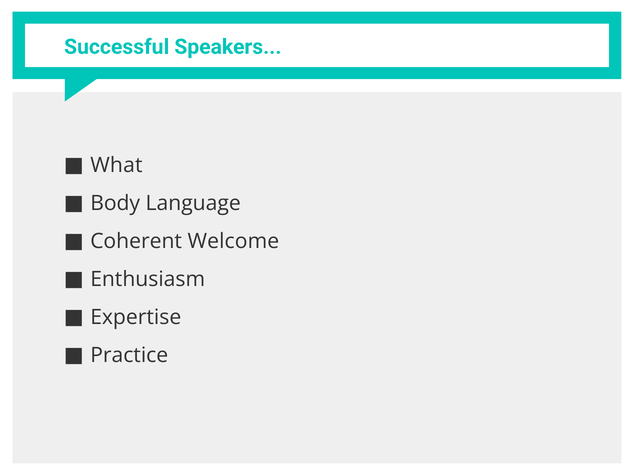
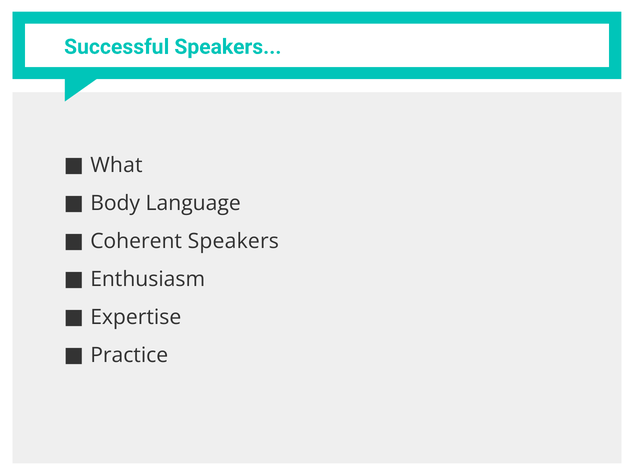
Coherent Welcome: Welcome -> Speakers (233, 241)
